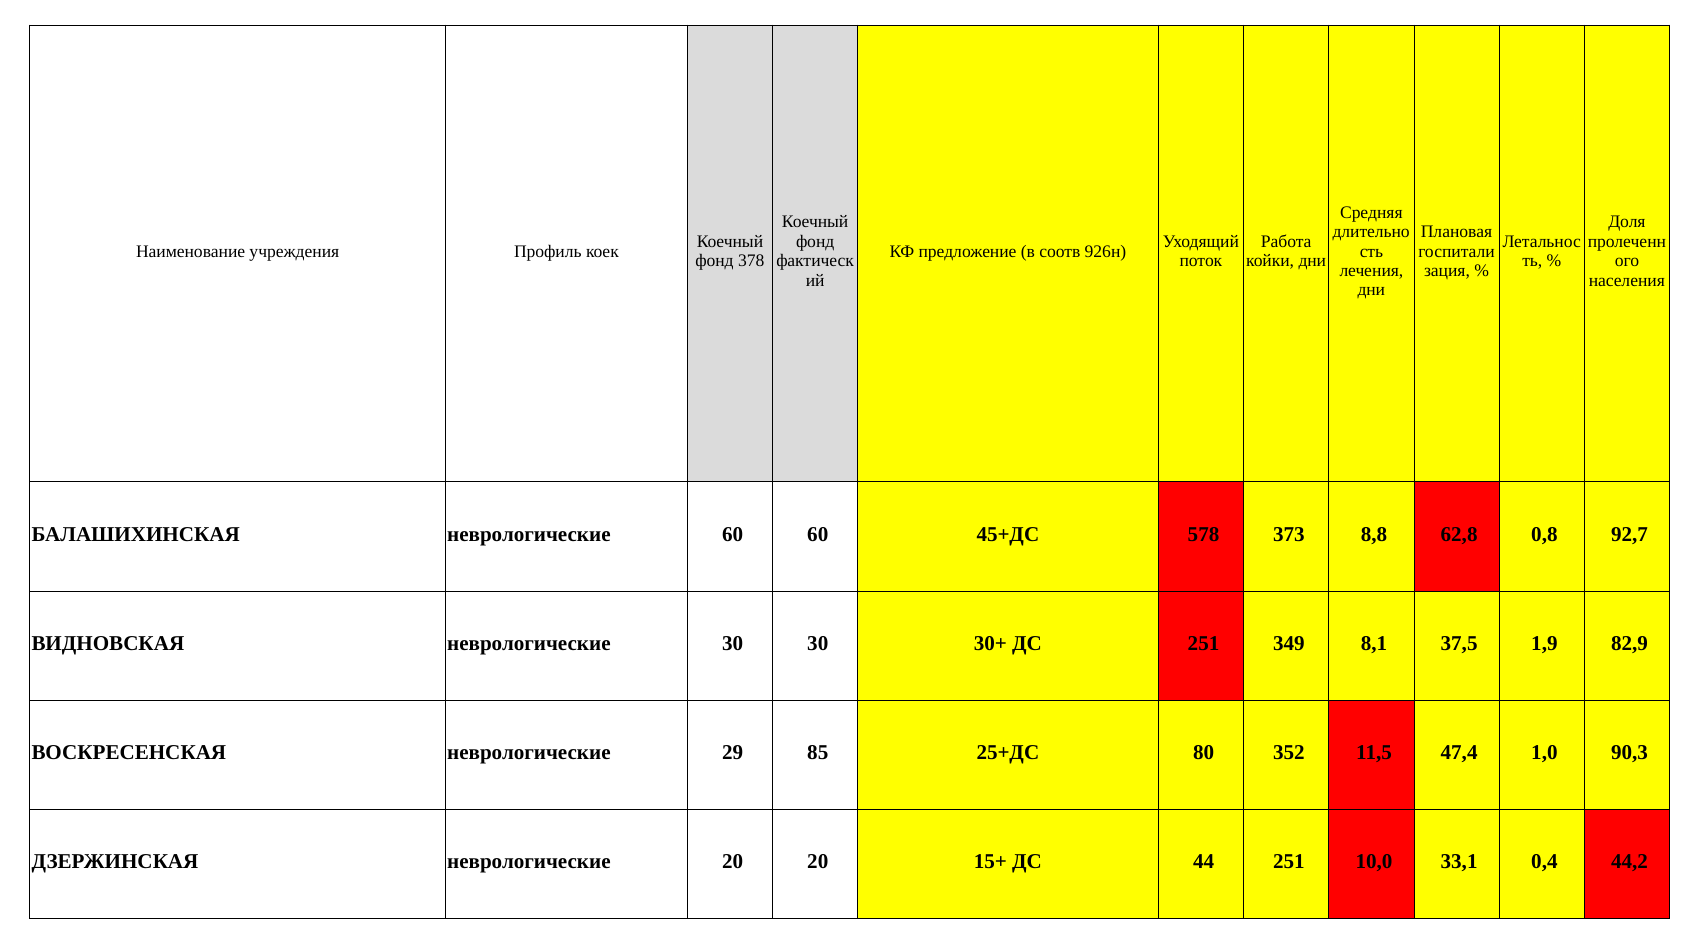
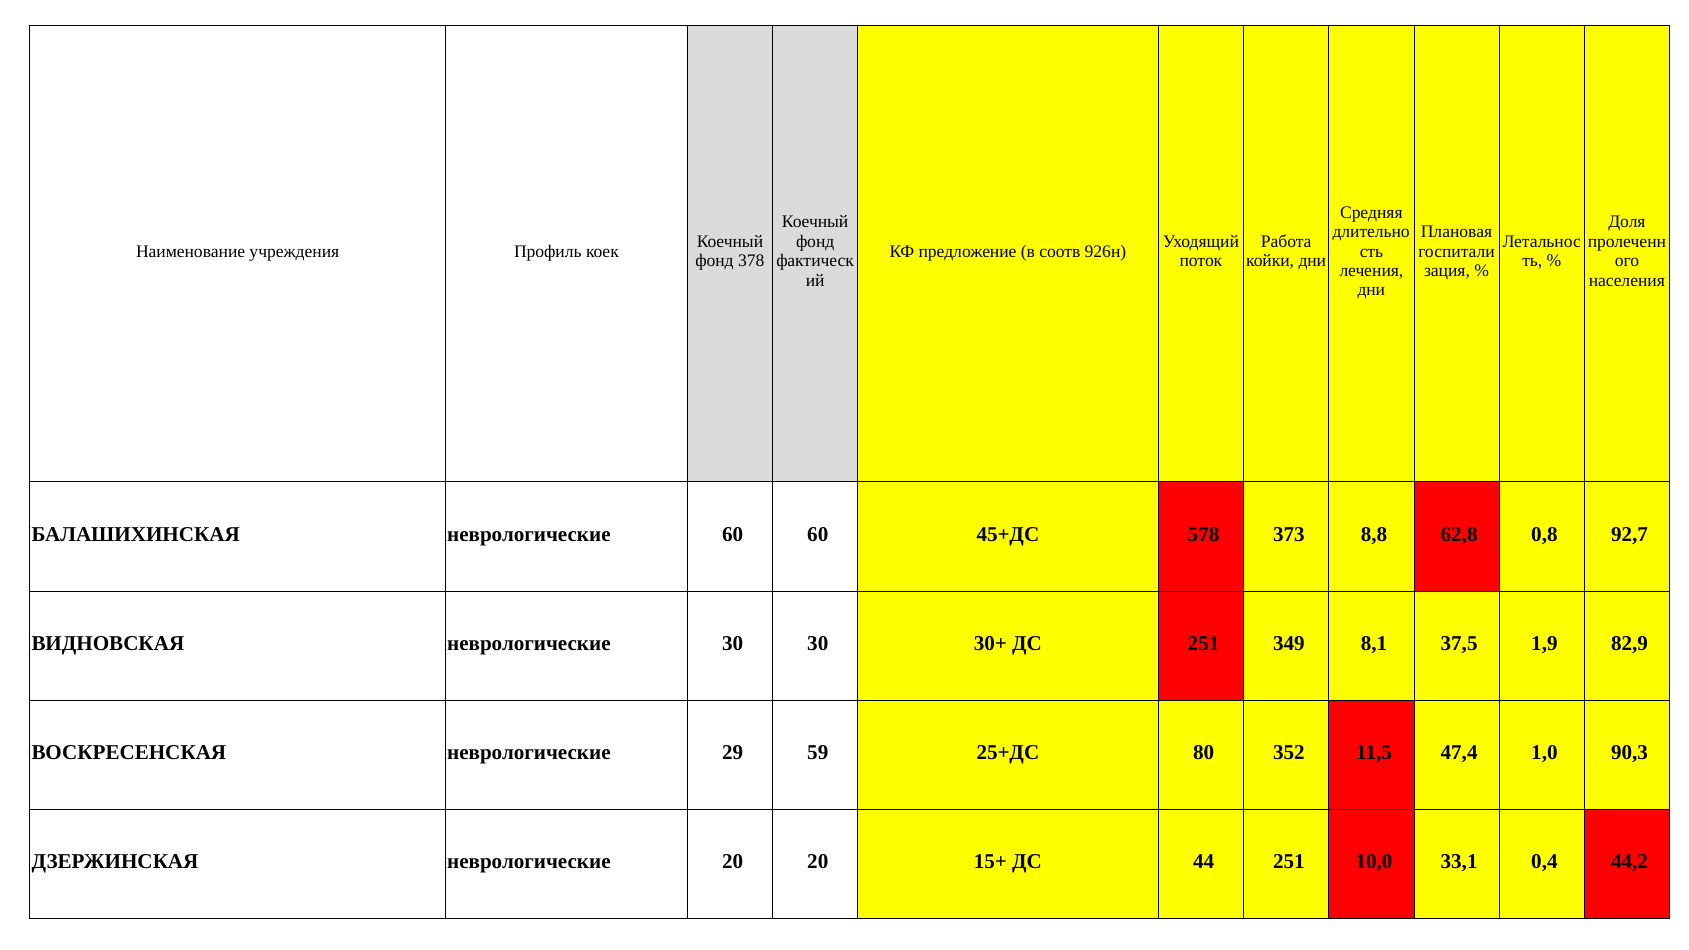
85: 85 -> 59 (818, 753)
